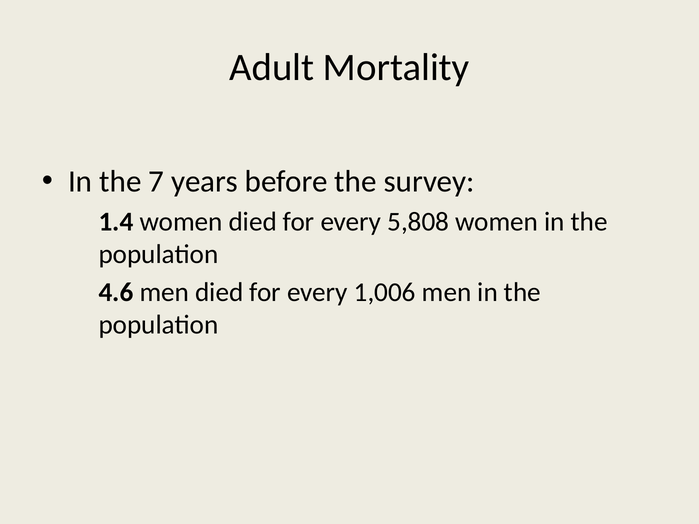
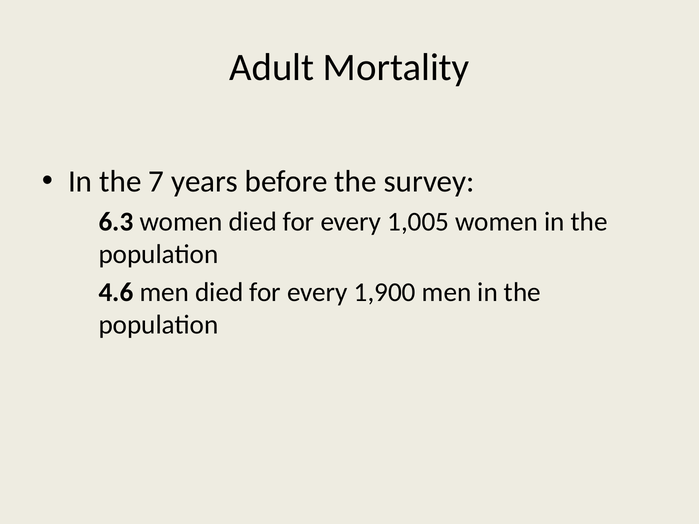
1.4: 1.4 -> 6.3 (116, 222)
5,808: 5,808 -> 1,005 (418, 222)
1,006: 1,006 -> 1,900 (385, 292)
